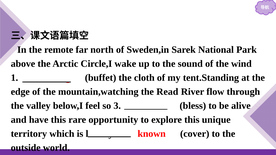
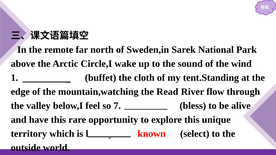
so 3: 3 -> 7 (117, 106)
cover: cover -> select (195, 134)
